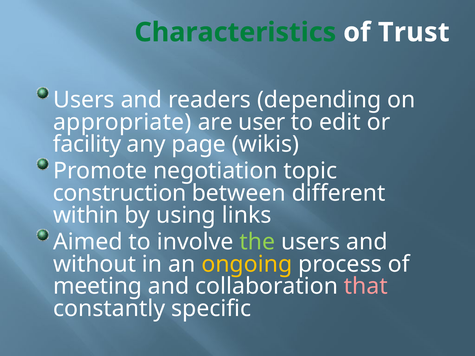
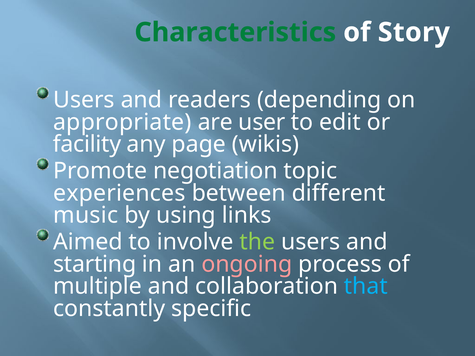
Trust: Trust -> Story (414, 32)
construction: construction -> experiences (119, 193)
within: within -> music (86, 215)
without: without -> starting (95, 264)
ongoing colour: yellow -> pink (247, 264)
meeting: meeting -> multiple (97, 287)
that colour: pink -> light blue (366, 287)
